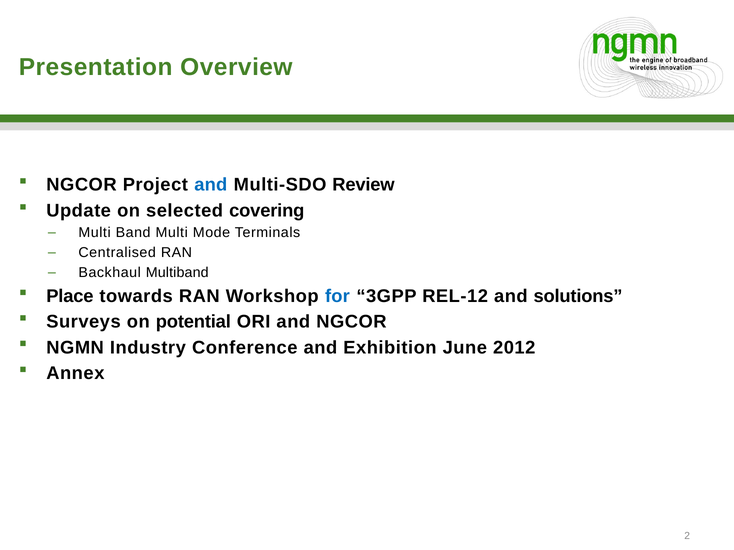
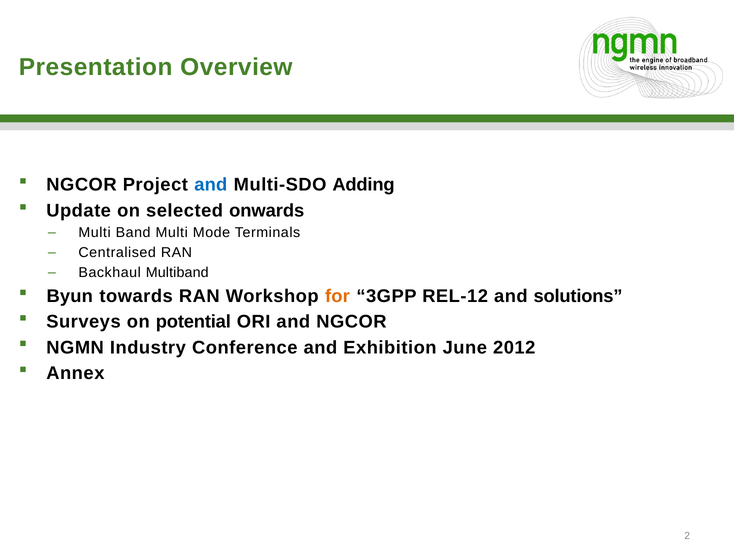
Review: Review -> Adding (363, 185)
covering: covering -> onwards (267, 211)
Place: Place -> Byun (70, 296)
for colour: blue -> orange (337, 296)
